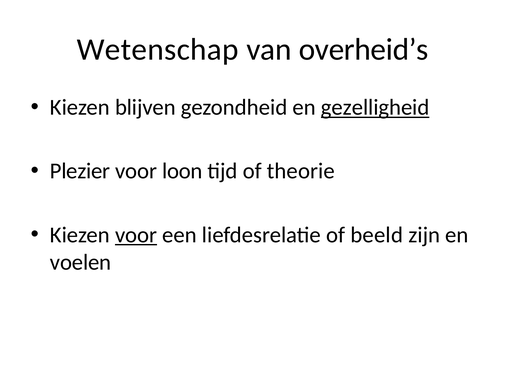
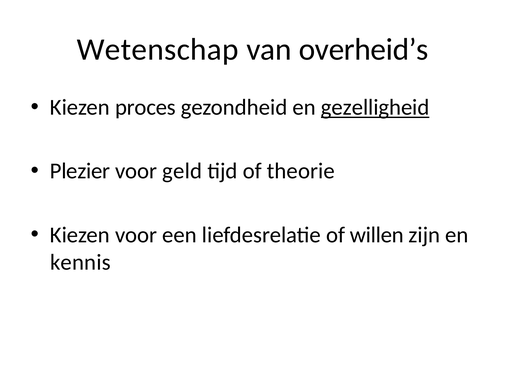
blijven: blijven -> proces (145, 107)
loon: loon -> geld (182, 171)
voor underline: present -> none (136, 235)
beeld: beeld -> willen (377, 235)
voelen: voelen -> kennis (80, 262)
